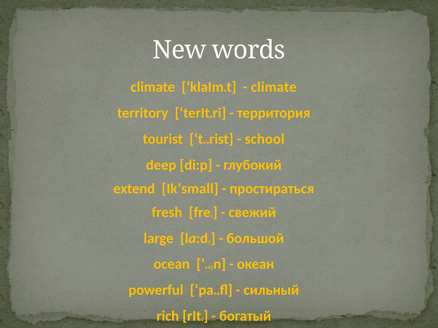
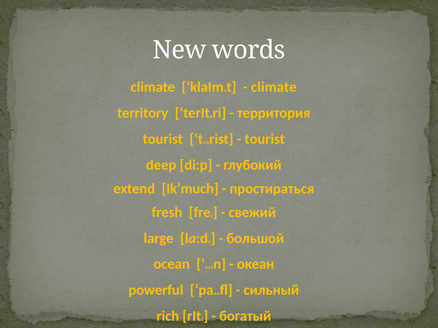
school: school -> tourist (265, 139)
Ik’small: Ik’small -> Ik’much (190, 189)
